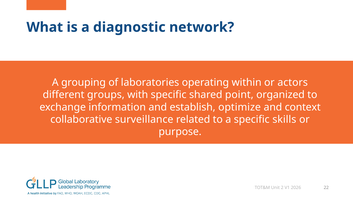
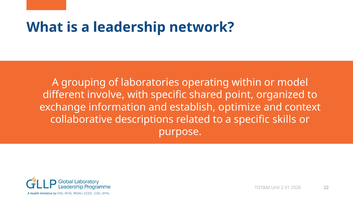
diagnostic: diagnostic -> leadership (129, 27)
actors: actors -> model (293, 82)
groups: groups -> involve (106, 95)
surveillance: surveillance -> descriptions (144, 119)
